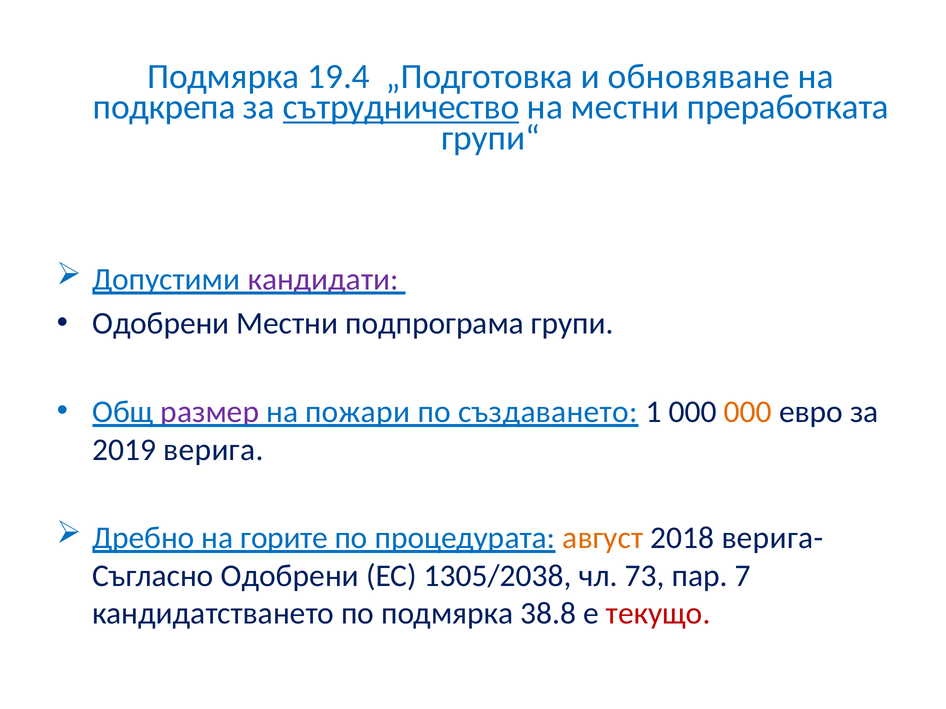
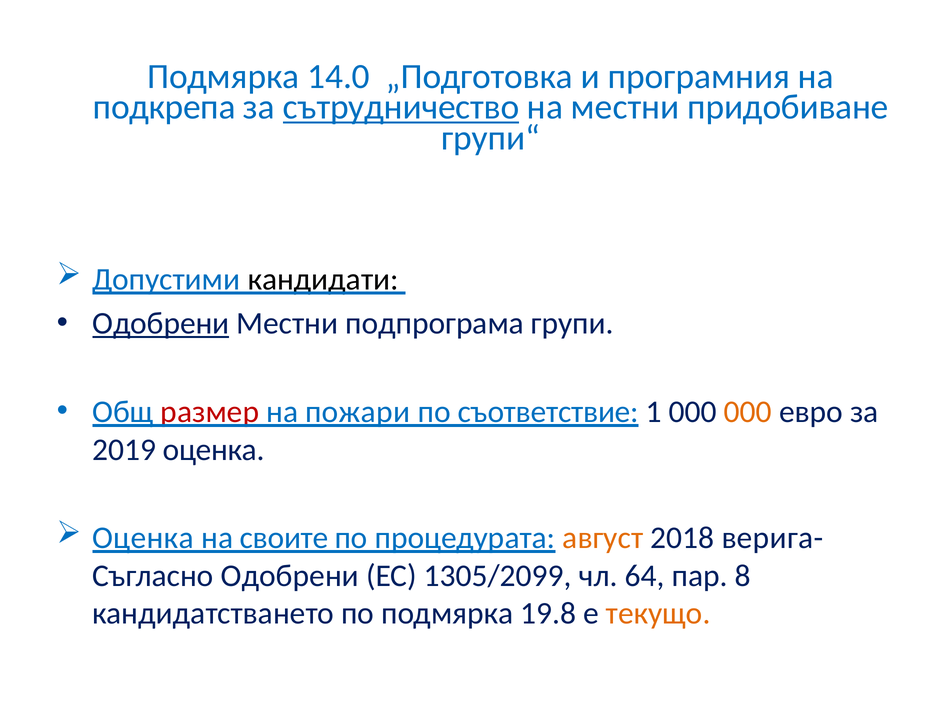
19.4: 19.4 -> 14.0 (339, 77)
обновяване: обновяване -> програмния (699, 77)
преработката: преработката -> придобиване (788, 107)
кандидати colour: purple -> black (323, 280)
Одобрени underline: none -> present (161, 324)
размер colour: purple -> red (210, 412)
създаването: създаването -> съответствие (548, 412)
2019 верига: верига -> оценка (214, 450)
Дребно: Дребно -> Оценка (143, 538)
горите: горите -> своите (284, 538)
1305/2038: 1305/2038 -> 1305/2099 (498, 576)
73: 73 -> 64 (645, 576)
7: 7 -> 8 (743, 576)
38.8: 38.8 -> 19.8 (548, 614)
текущо colour: red -> orange (658, 614)
